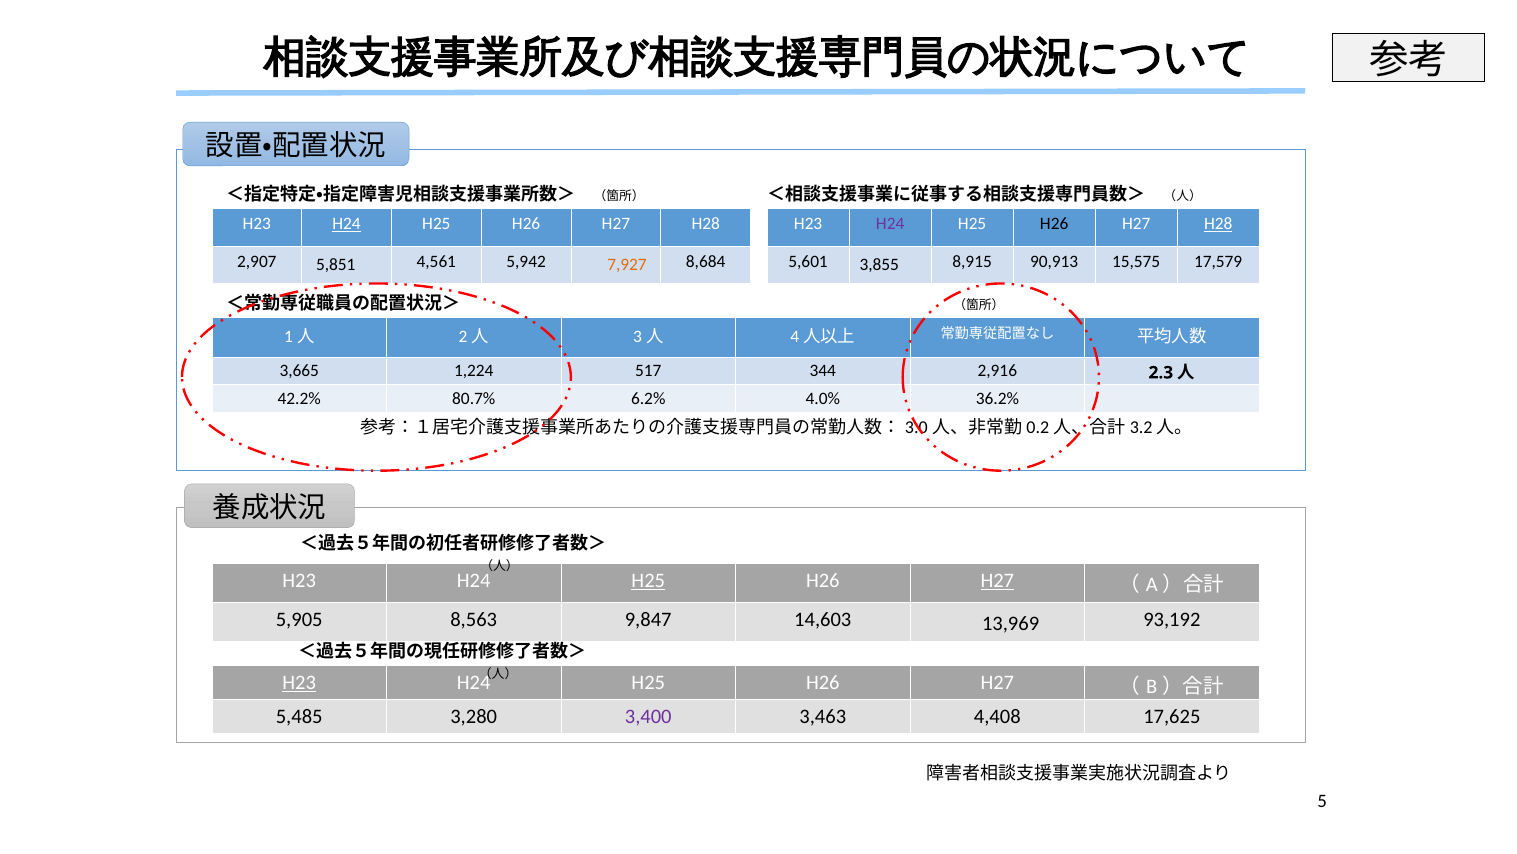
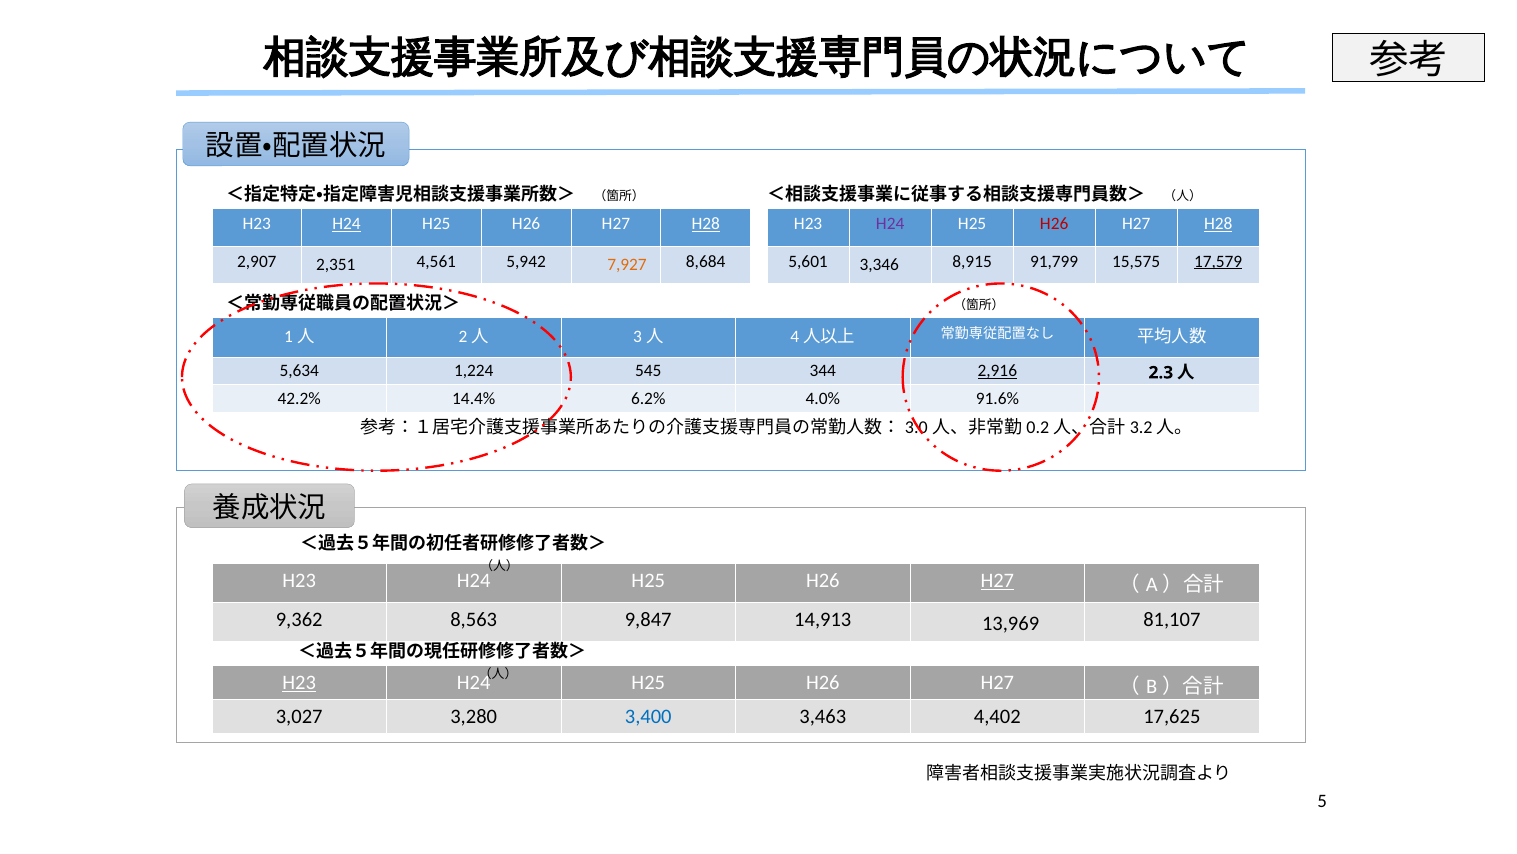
H28 underline: none -> present (706, 224)
H26 colour: black -> red (1054, 224)
5,851: 5,851 -> 2,351 (336, 265)
3,855: 3,855 -> 3,346 (879, 265)
90,913: 90,913 -> 91,799 (1054, 261)
17,579 underline: none -> present (1218, 261)
3,665: 3,665 -> 5,634 (299, 371)
517: 517 -> 545 (648, 371)
2,916 underline: none -> present (997, 371)
80.7%: 80.7% -> 14.4% (474, 398)
36.2%: 36.2% -> 91.6% (997, 398)
H25 underline: present -> none (648, 580)
5,905: 5,905 -> 9,362 (299, 619)
14,603: 14,603 -> 14,913 (823, 619)
93,192: 93,192 -> 81,107 (1172, 619)
5,485: 5,485 -> 3,027 (299, 716)
3,400 colour: purple -> blue (648, 716)
4,408: 4,408 -> 4,402 (997, 716)
